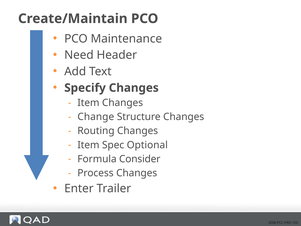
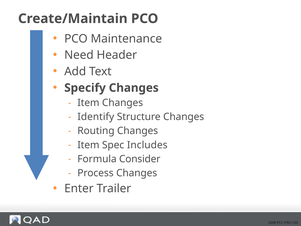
Change: Change -> Identify (96, 117)
Optional: Optional -> Includes (147, 145)
